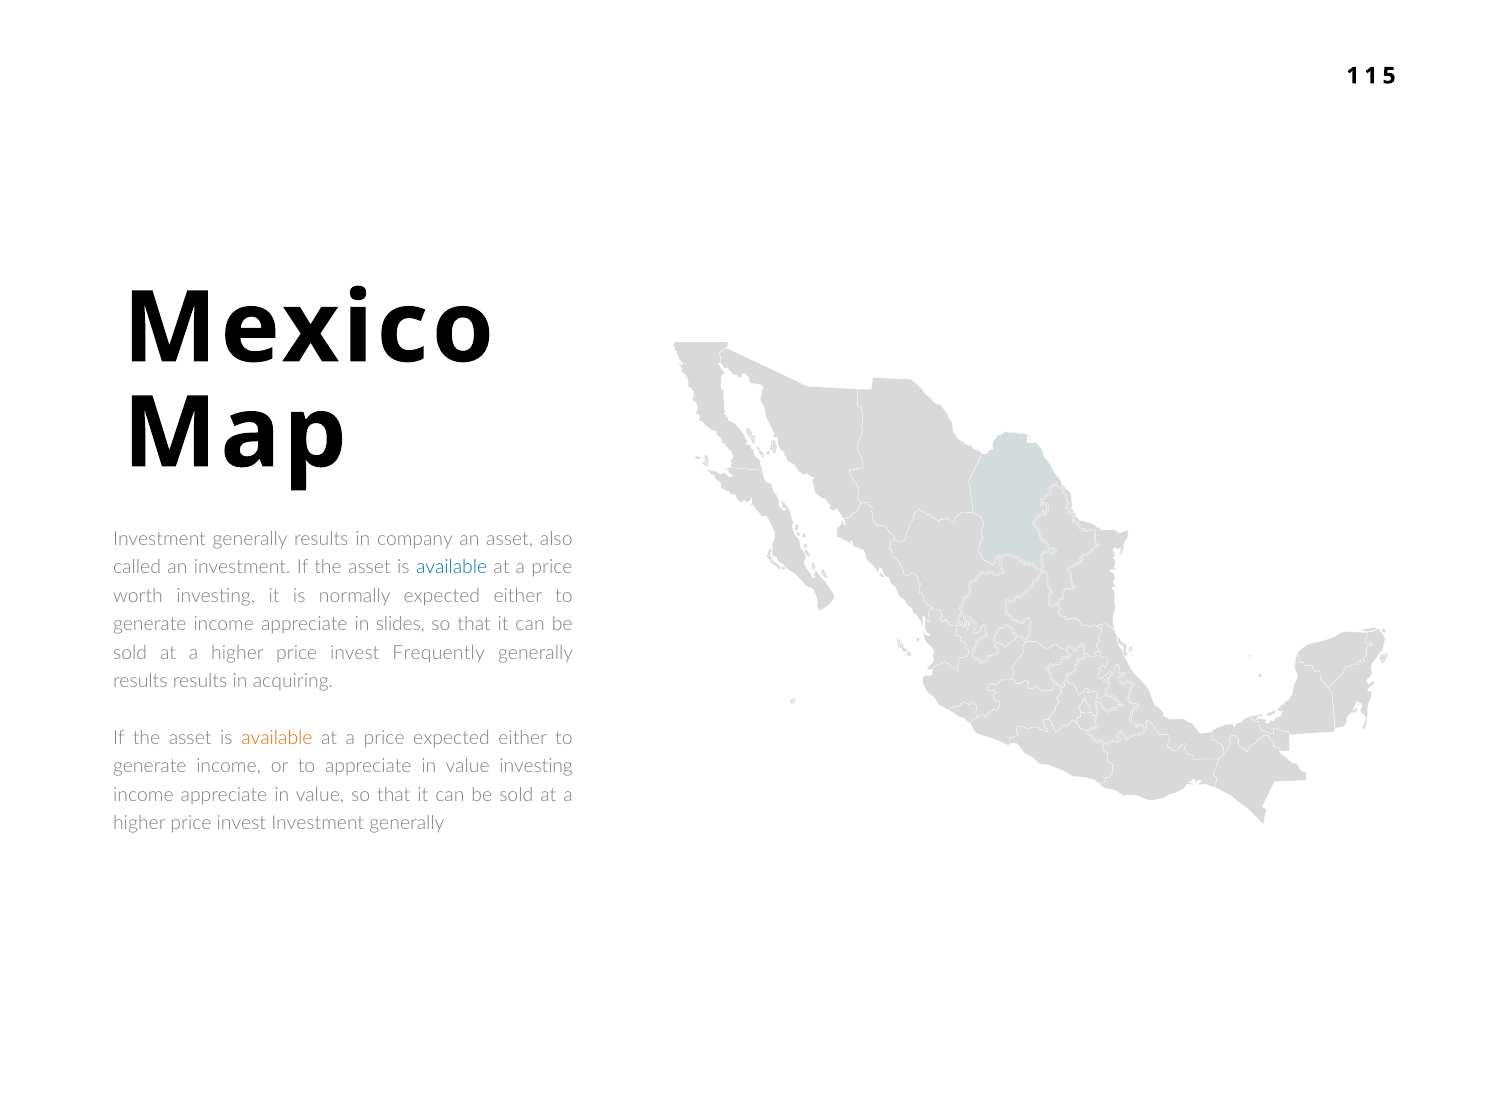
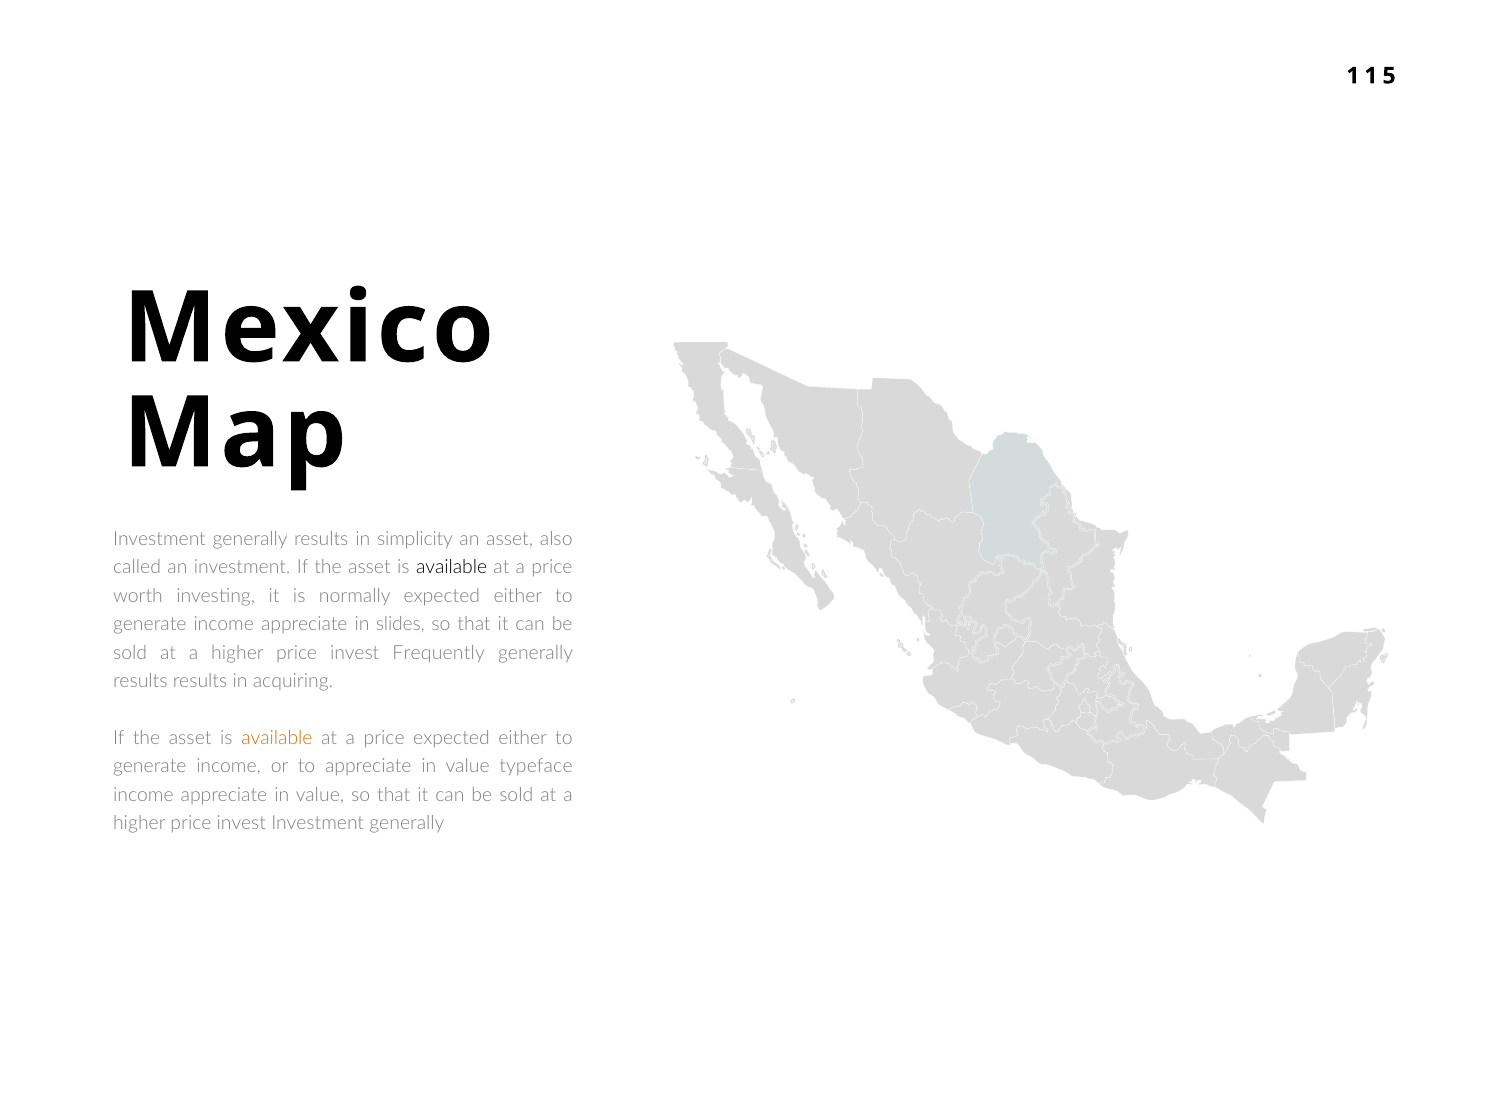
company: company -> simplicity (415, 539)
available colour: blue -> black (452, 567)
value investing: investing -> typeface (536, 766)
